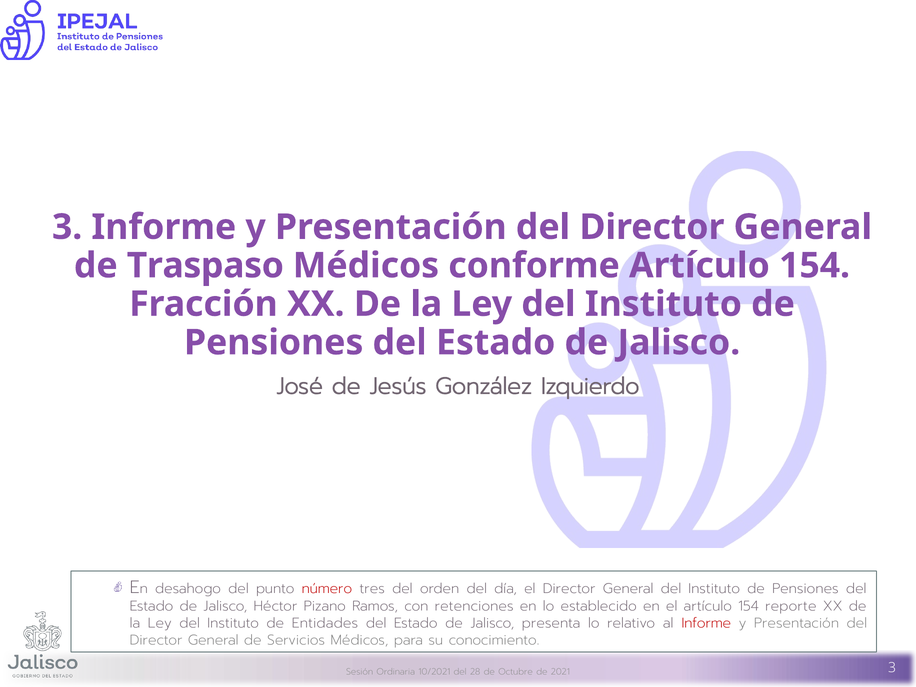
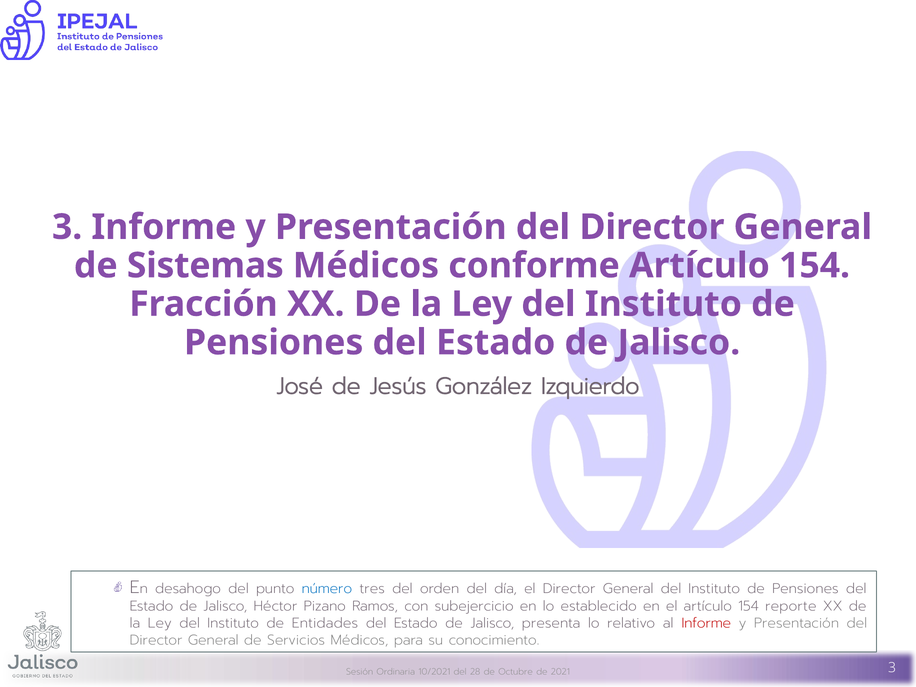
Traspaso: Traspaso -> Sistemas (205, 266)
número colour: red -> blue (327, 589)
retenciones: retenciones -> subejercicio (474, 606)
